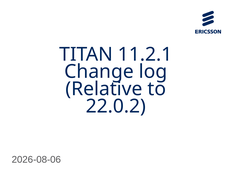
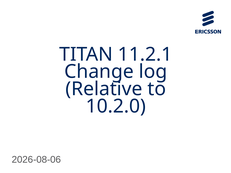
22.0.2: 22.0.2 -> 10.2.0 (116, 106)
